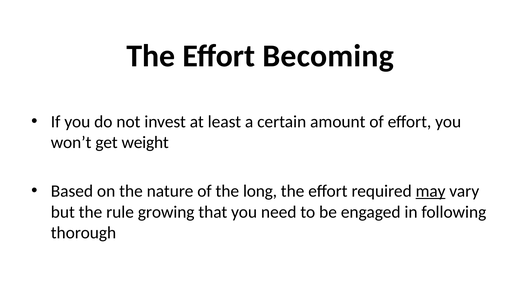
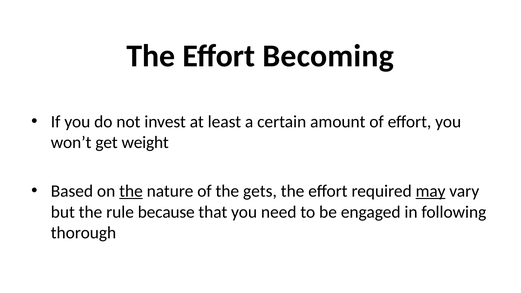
the underline: none -> present (131, 191)
long: long -> gets (260, 191)
growing: growing -> because (166, 212)
